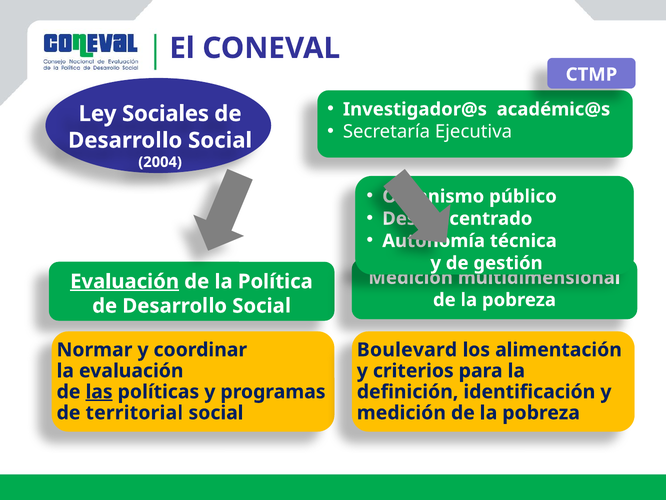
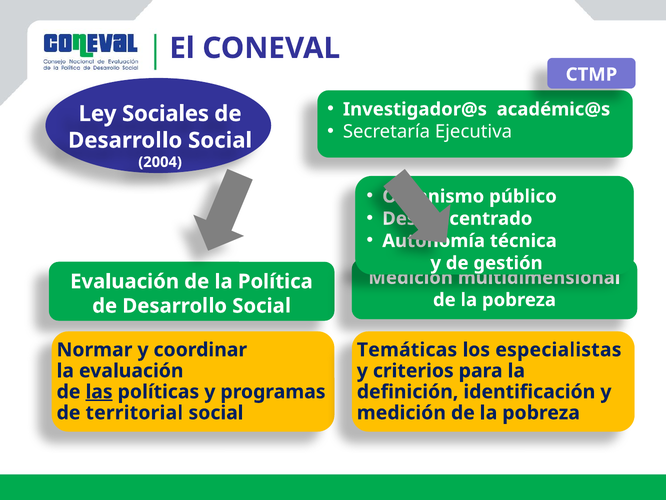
Evaluación underline: present -> none (125, 281)
Boulevard: Boulevard -> Temáticas (407, 350)
alimentación: alimentación -> especialistas (558, 350)
